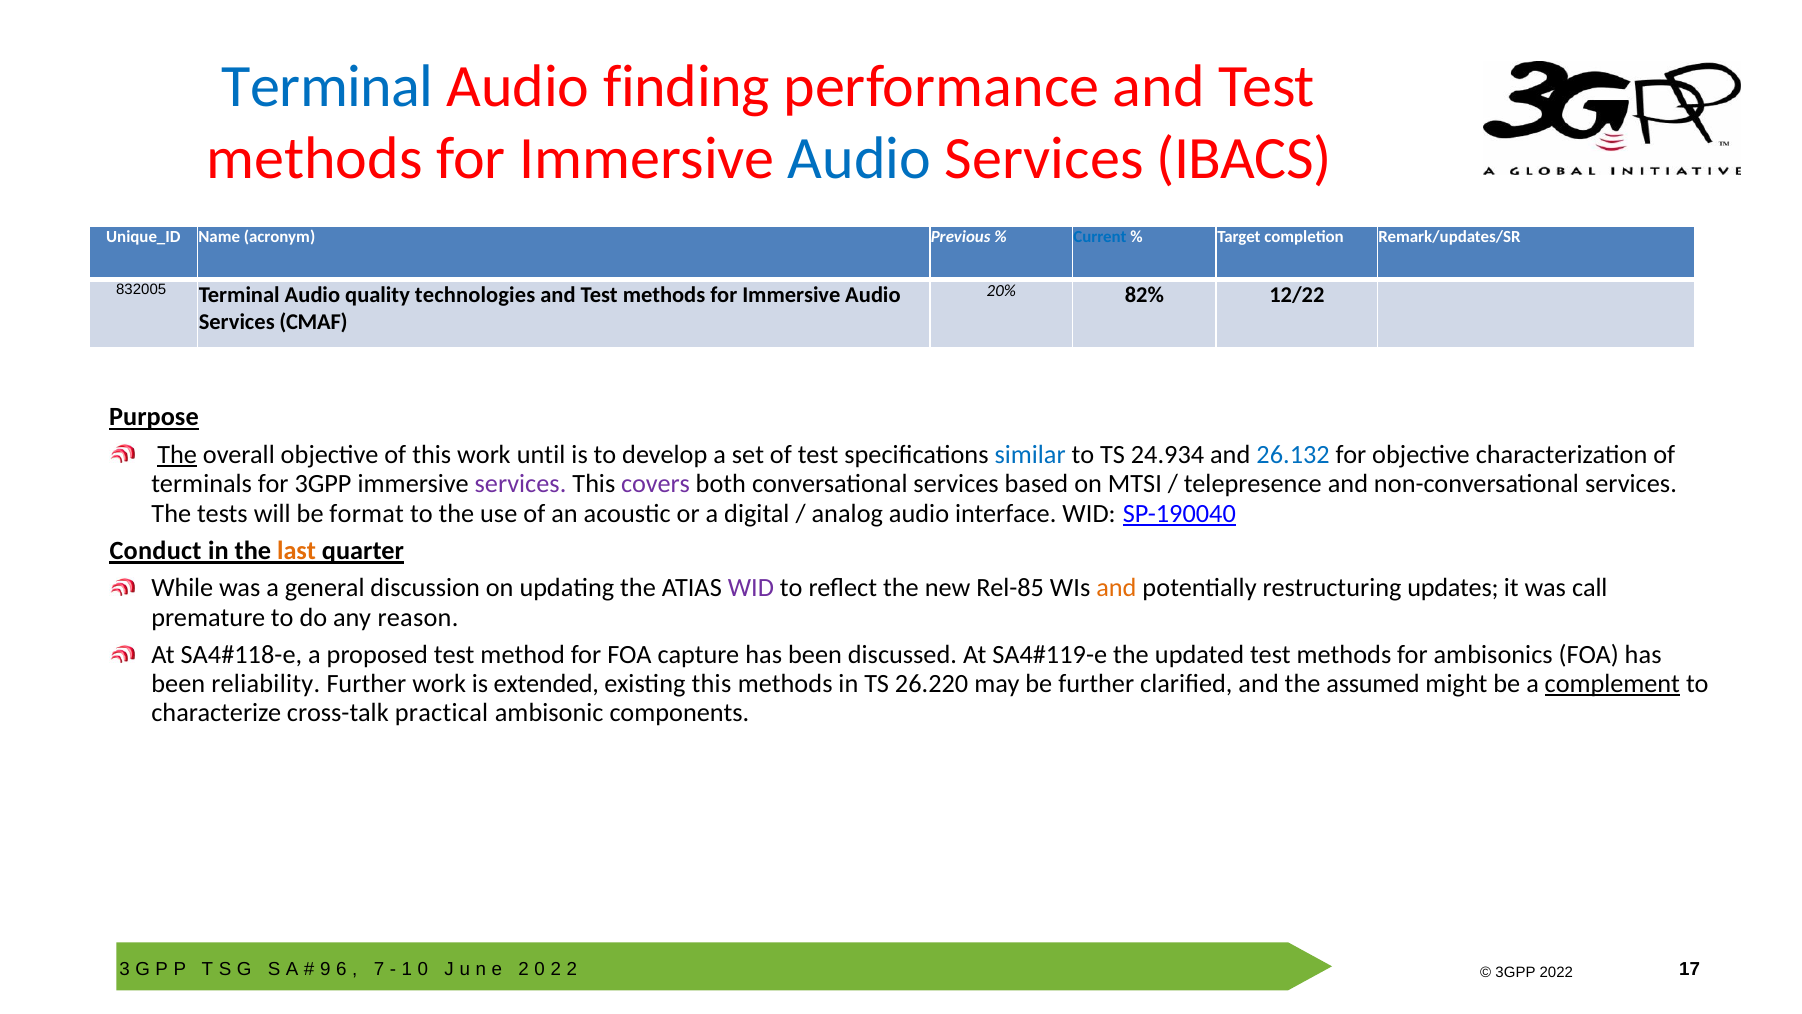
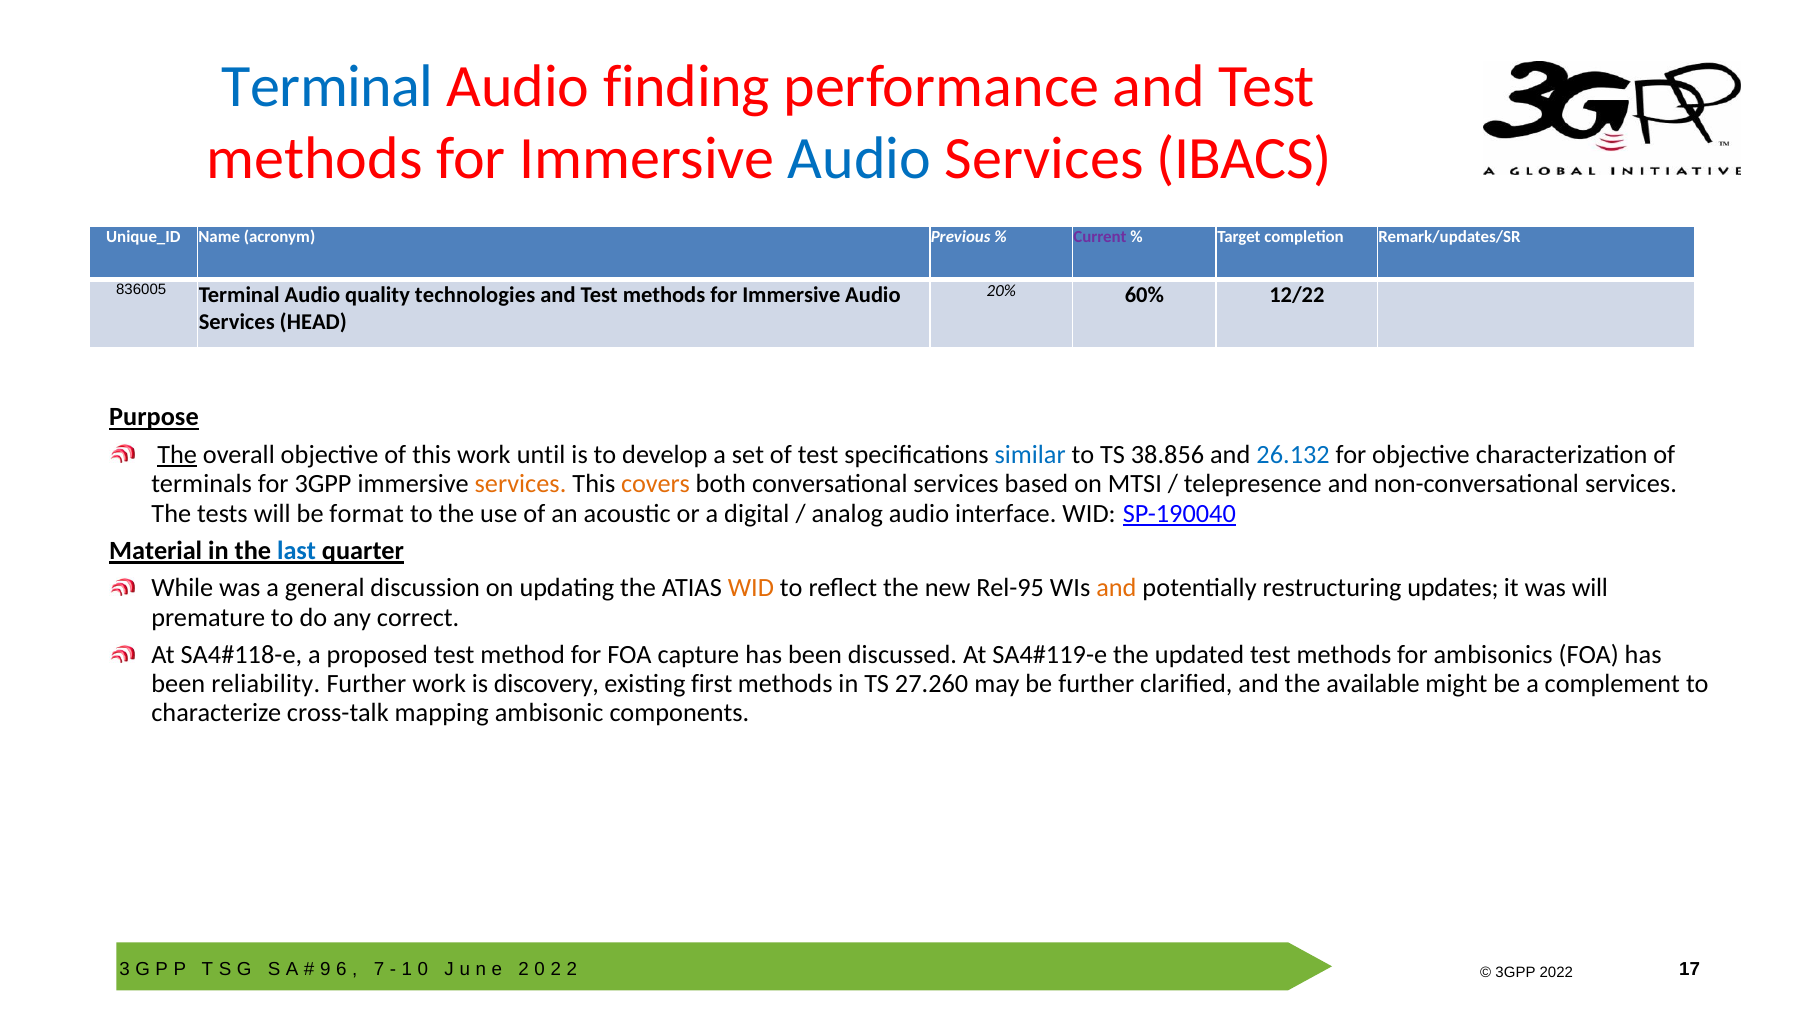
Current colour: blue -> purple (1100, 237)
832005: 832005 -> 836005 (141, 290)
82%: 82% -> 60% (1144, 295)
CMAF: CMAF -> HEAD (313, 322)
24.934: 24.934 -> 38.856 (1168, 454)
services colour: purple -> orange (521, 484)
covers colour: purple -> orange (656, 484)
Conduct: Conduct -> Material (156, 551)
last colour: orange -> blue (297, 551)
WID colour: purple -> orange (751, 588)
Rel-85: Rel-85 -> Rel-95 (1010, 588)
was call: call -> will (1590, 588)
reason: reason -> correct (418, 617)
extended: extended -> discovery (546, 684)
existing this: this -> first (712, 684)
26.220: 26.220 -> 27.260 (932, 684)
assumed: assumed -> available (1373, 684)
complement underline: present -> none (1612, 684)
practical: practical -> mapping (442, 713)
